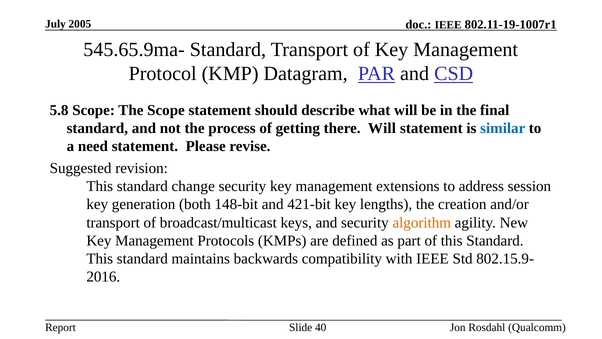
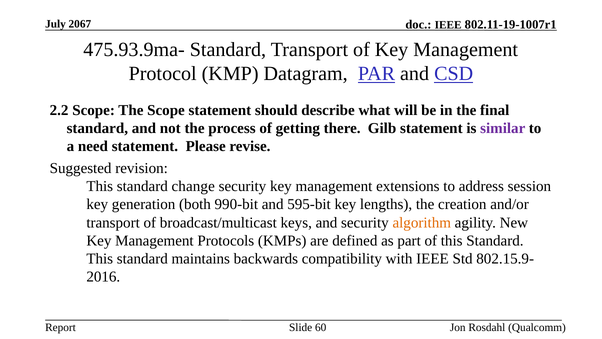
2005: 2005 -> 2067 (80, 24)
545.65.9ma-: 545.65.9ma- -> 475.93.9ma- (134, 50)
5.8: 5.8 -> 2.2 (59, 110)
there Will: Will -> Gilb (382, 128)
similar colour: blue -> purple (503, 128)
148-bit: 148-bit -> 990-bit (236, 204)
421-bit: 421-bit -> 595-bit (309, 204)
40: 40 -> 60 (321, 327)
